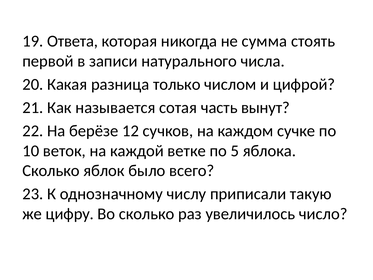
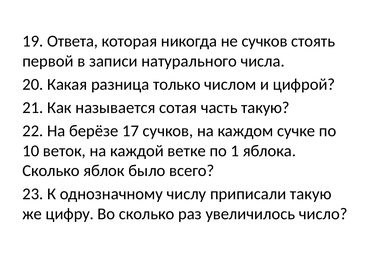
не сумма: сумма -> сучков (265, 41)
часть вынут: вынут -> такую (265, 108)
12: 12 -> 17 (131, 131)
5: 5 -> 1 (235, 151)
